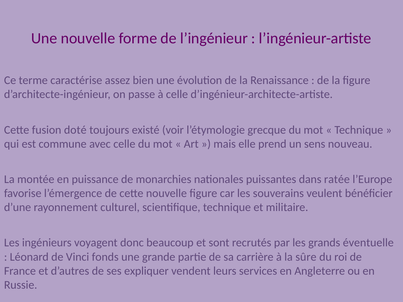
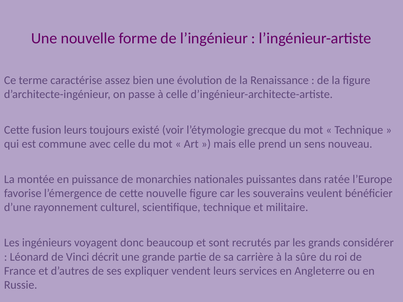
fusion doté: doté -> leurs (75, 130)
éventuelle: éventuelle -> considérer (368, 243)
fonds: fonds -> décrit (105, 257)
